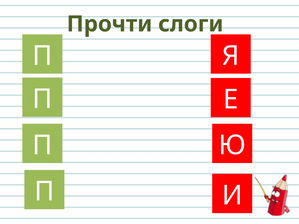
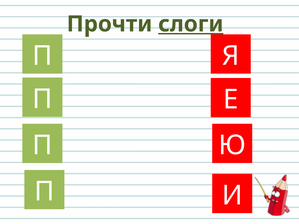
слоги underline: none -> present (191, 24)
